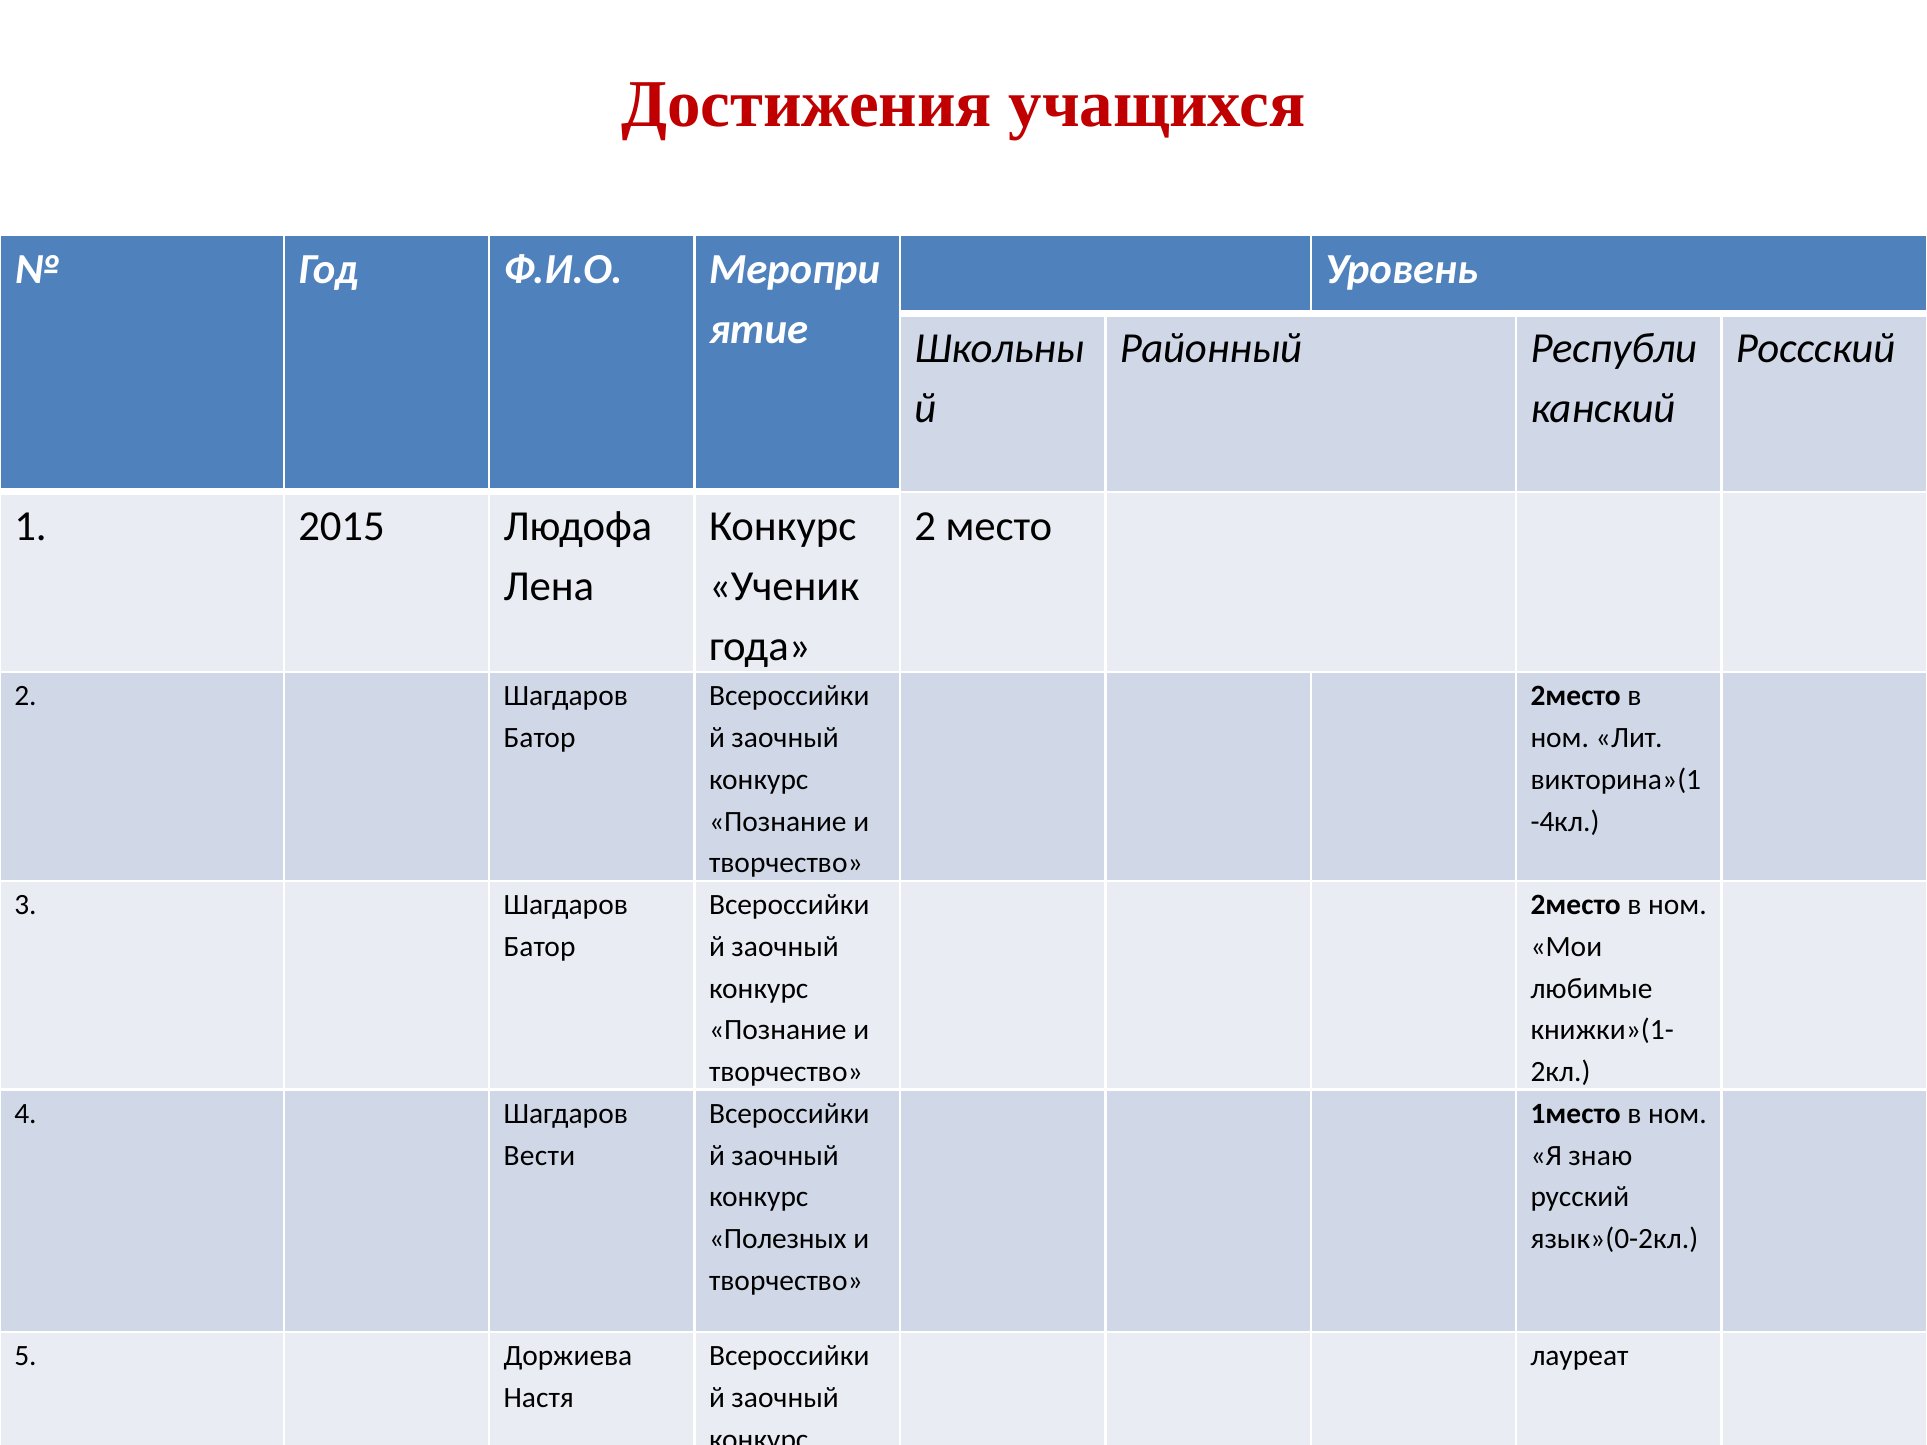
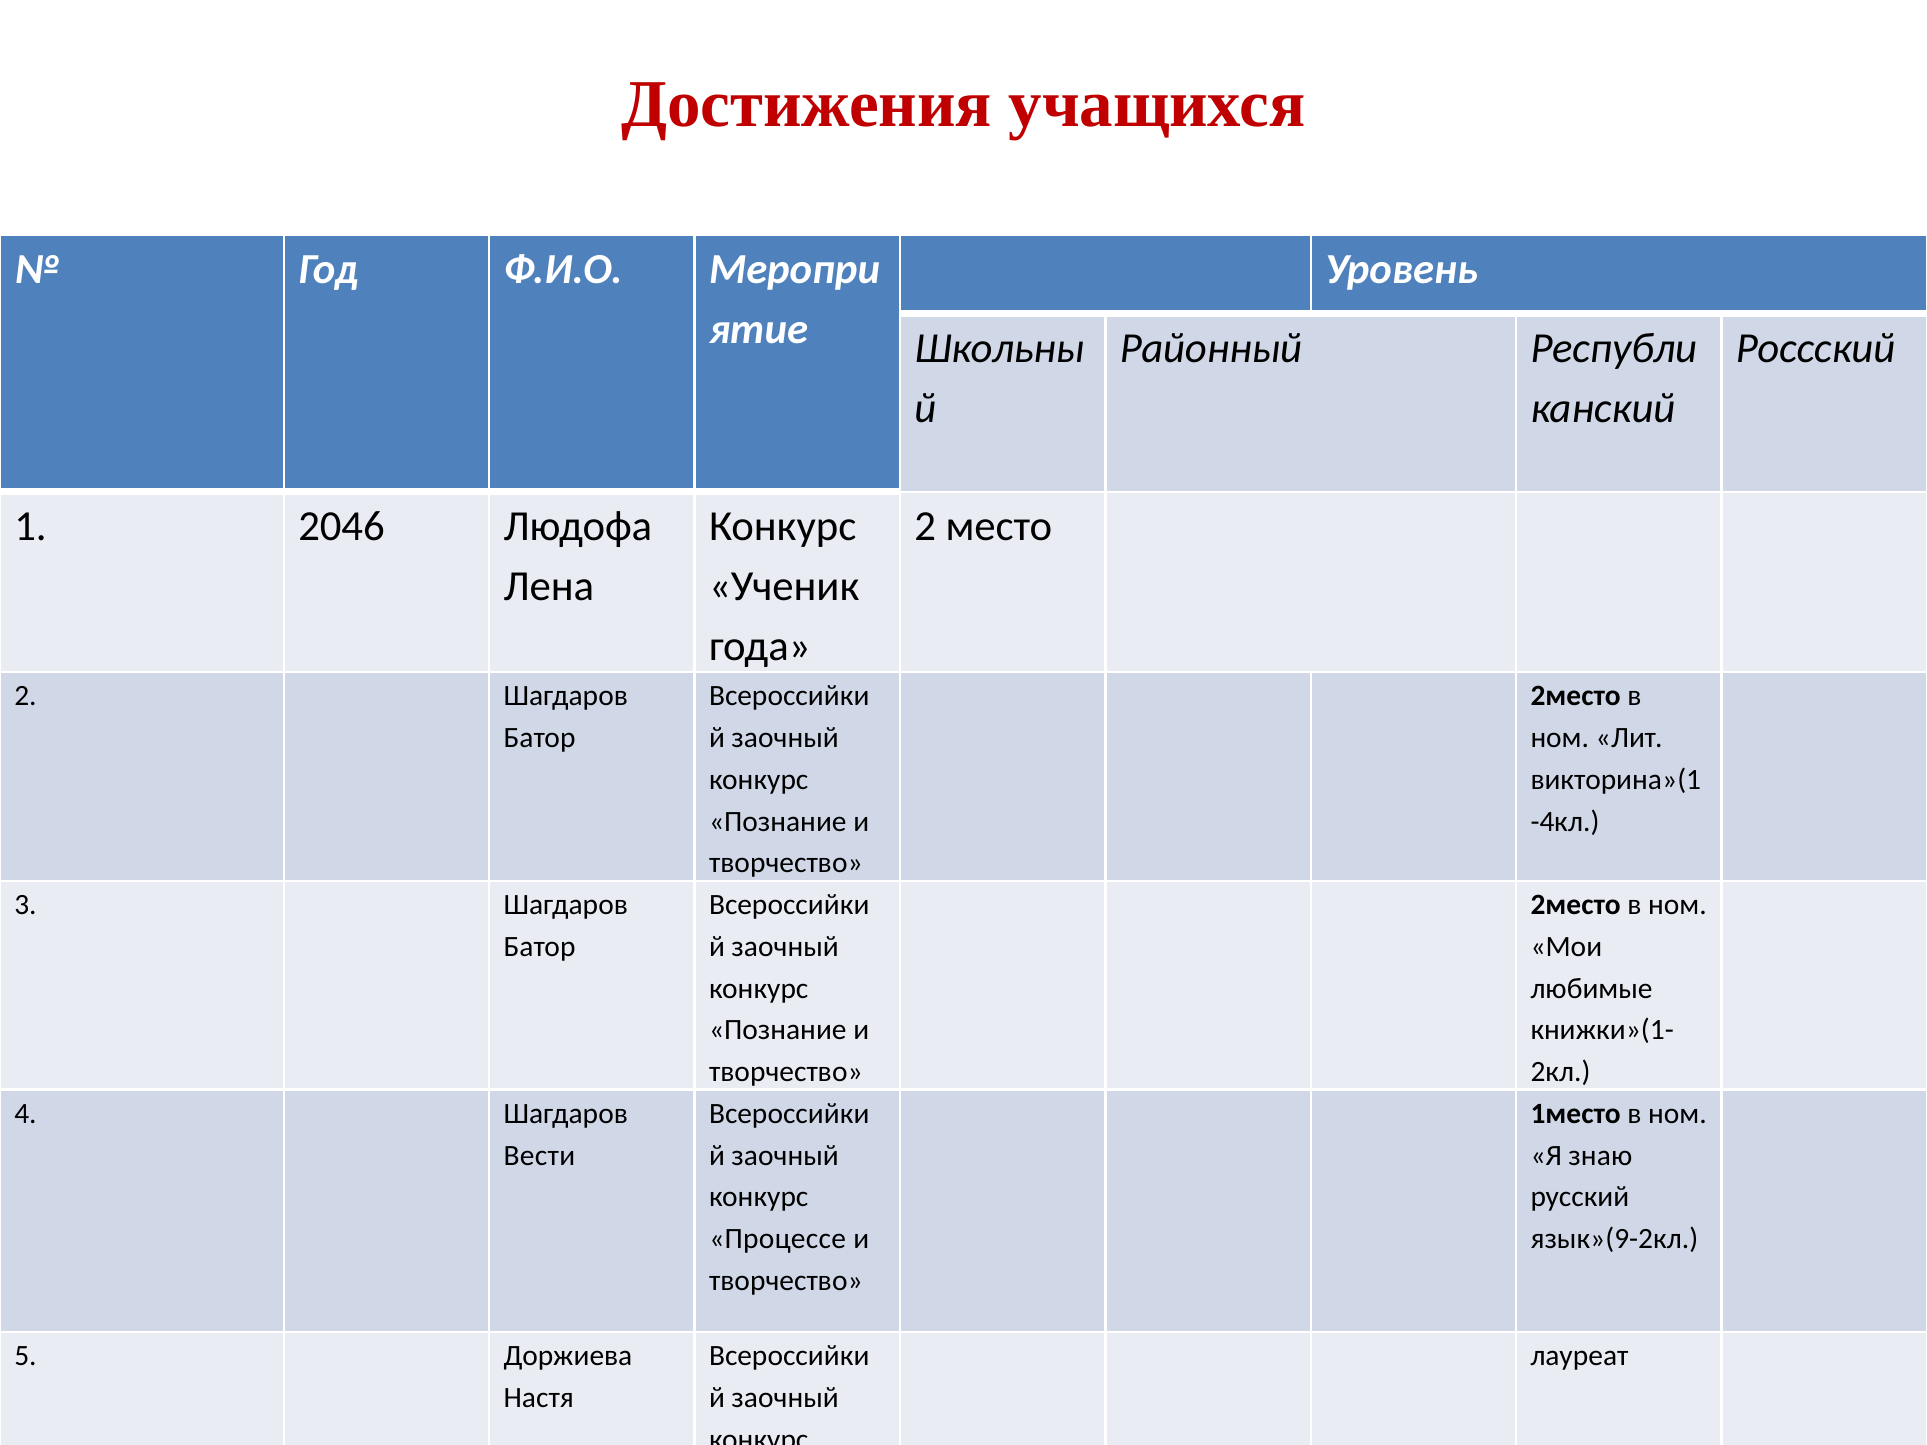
2015: 2015 -> 2046 (342, 526)
Полезных: Полезных -> Процессе (778, 1239)
язык»(0-2кл: язык»(0-2кл -> язык»(9-2кл (1614, 1239)
